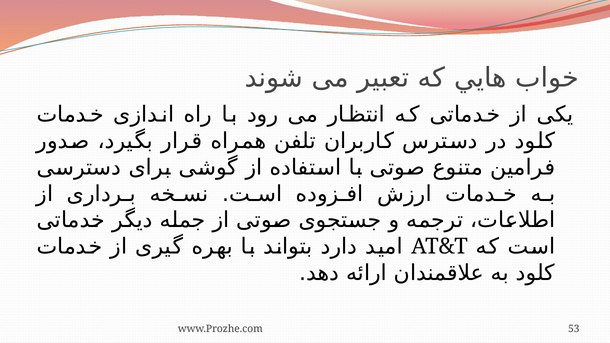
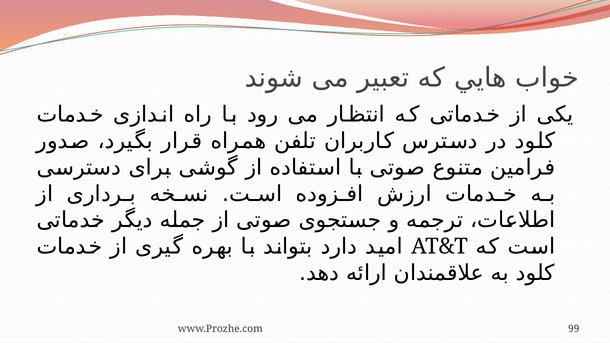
53: 53 -> 99 (574, 329)
